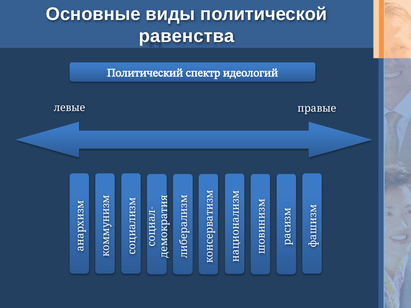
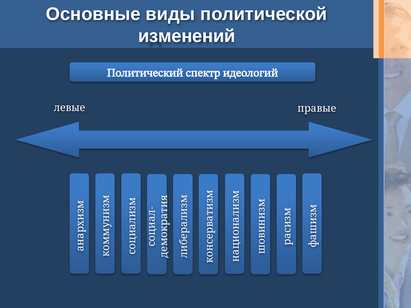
равенства: равенства -> изменений (187, 36)
